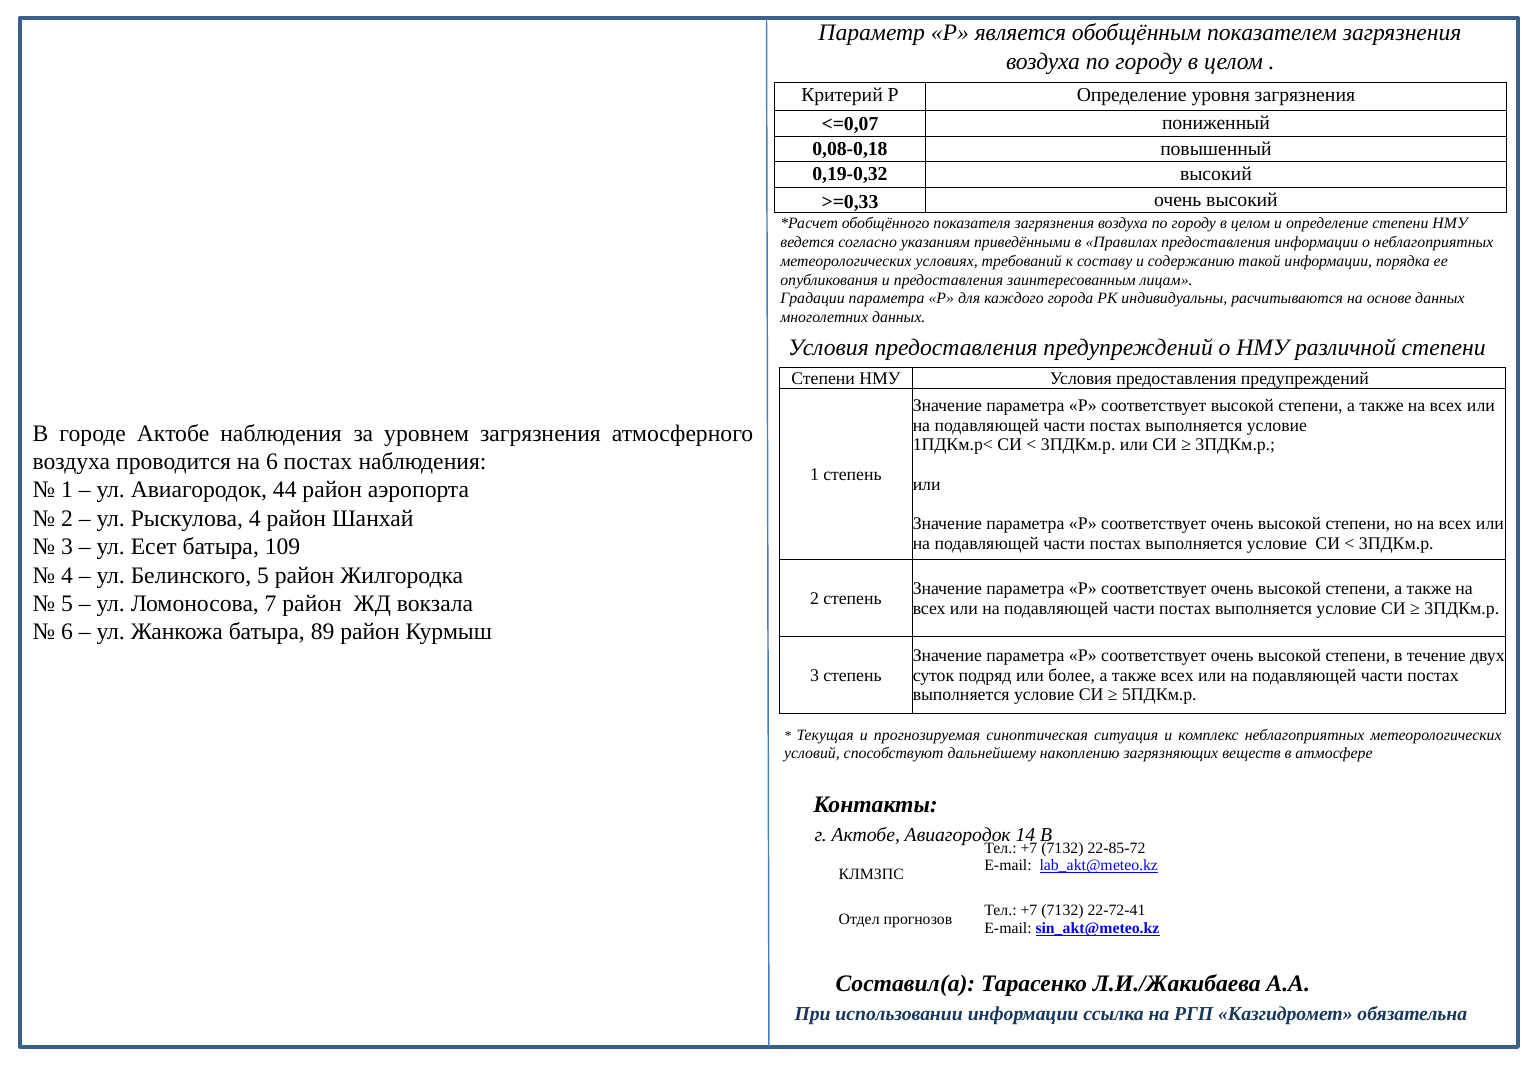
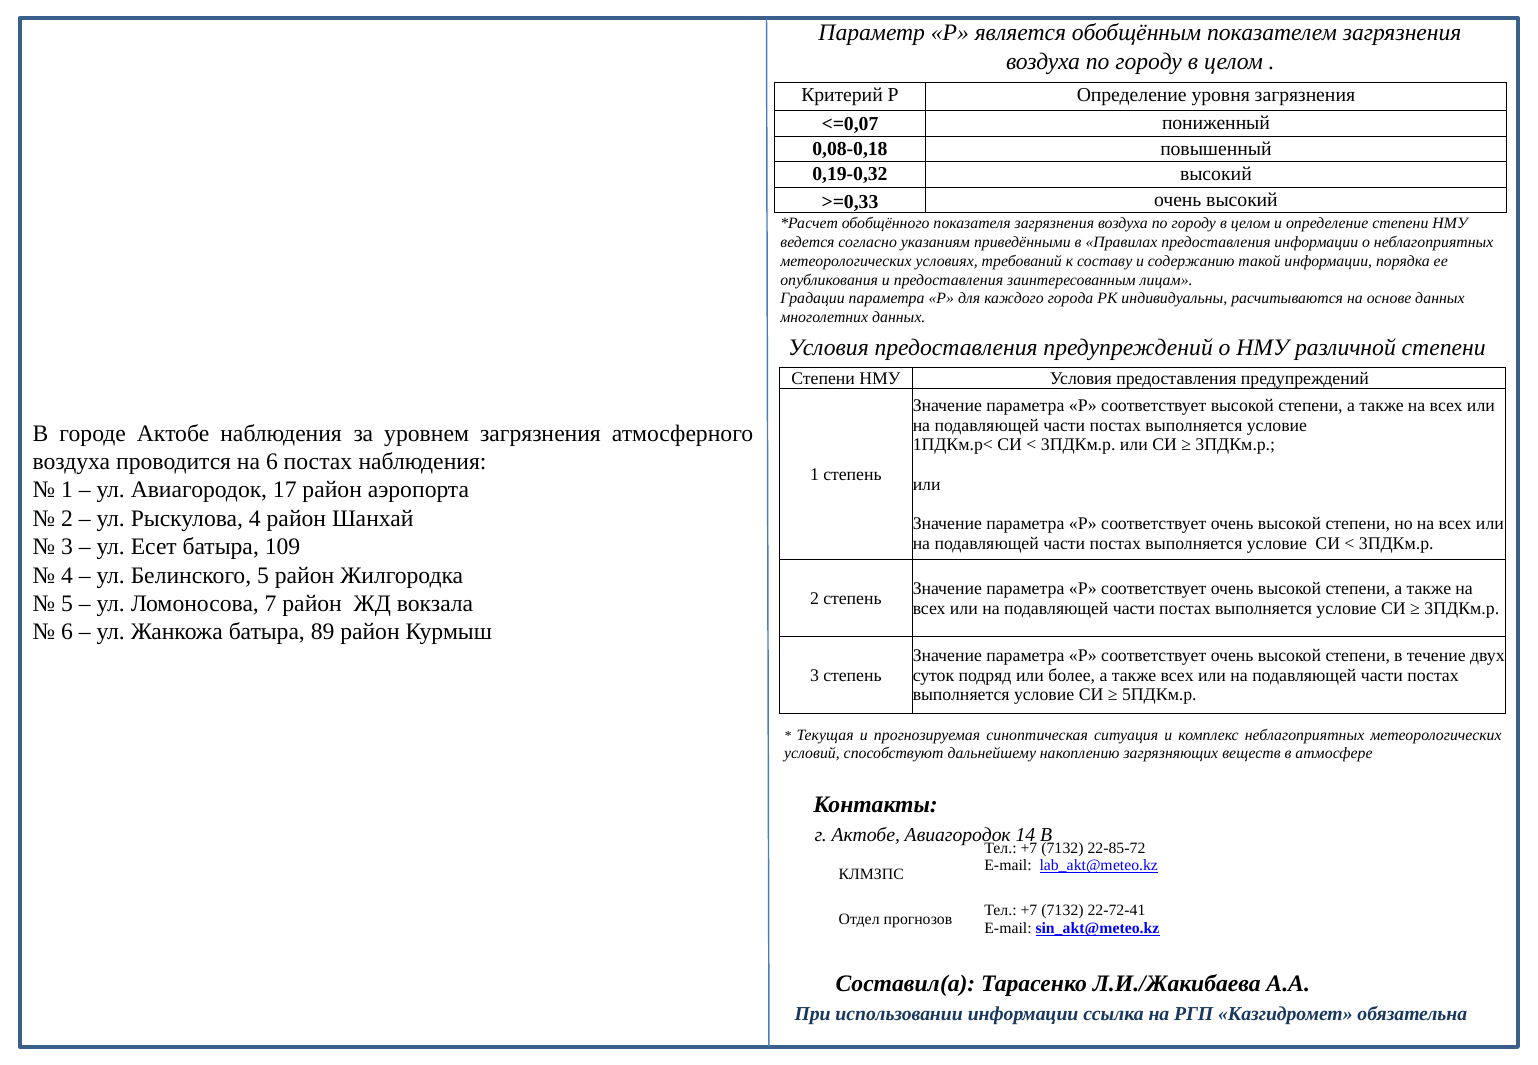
44: 44 -> 17 (285, 490)
